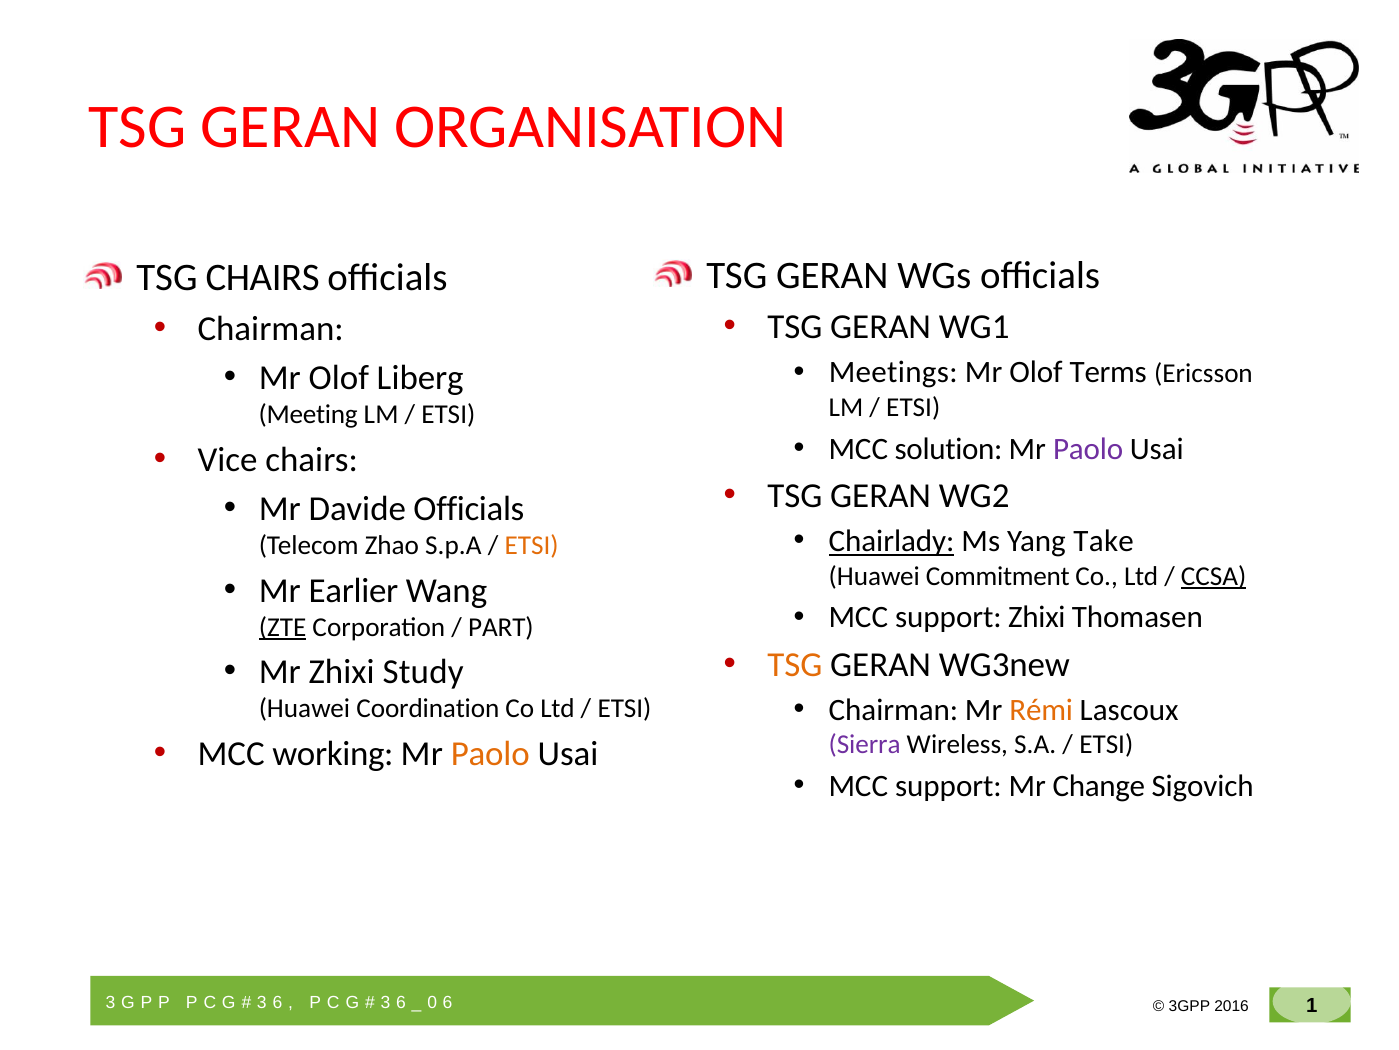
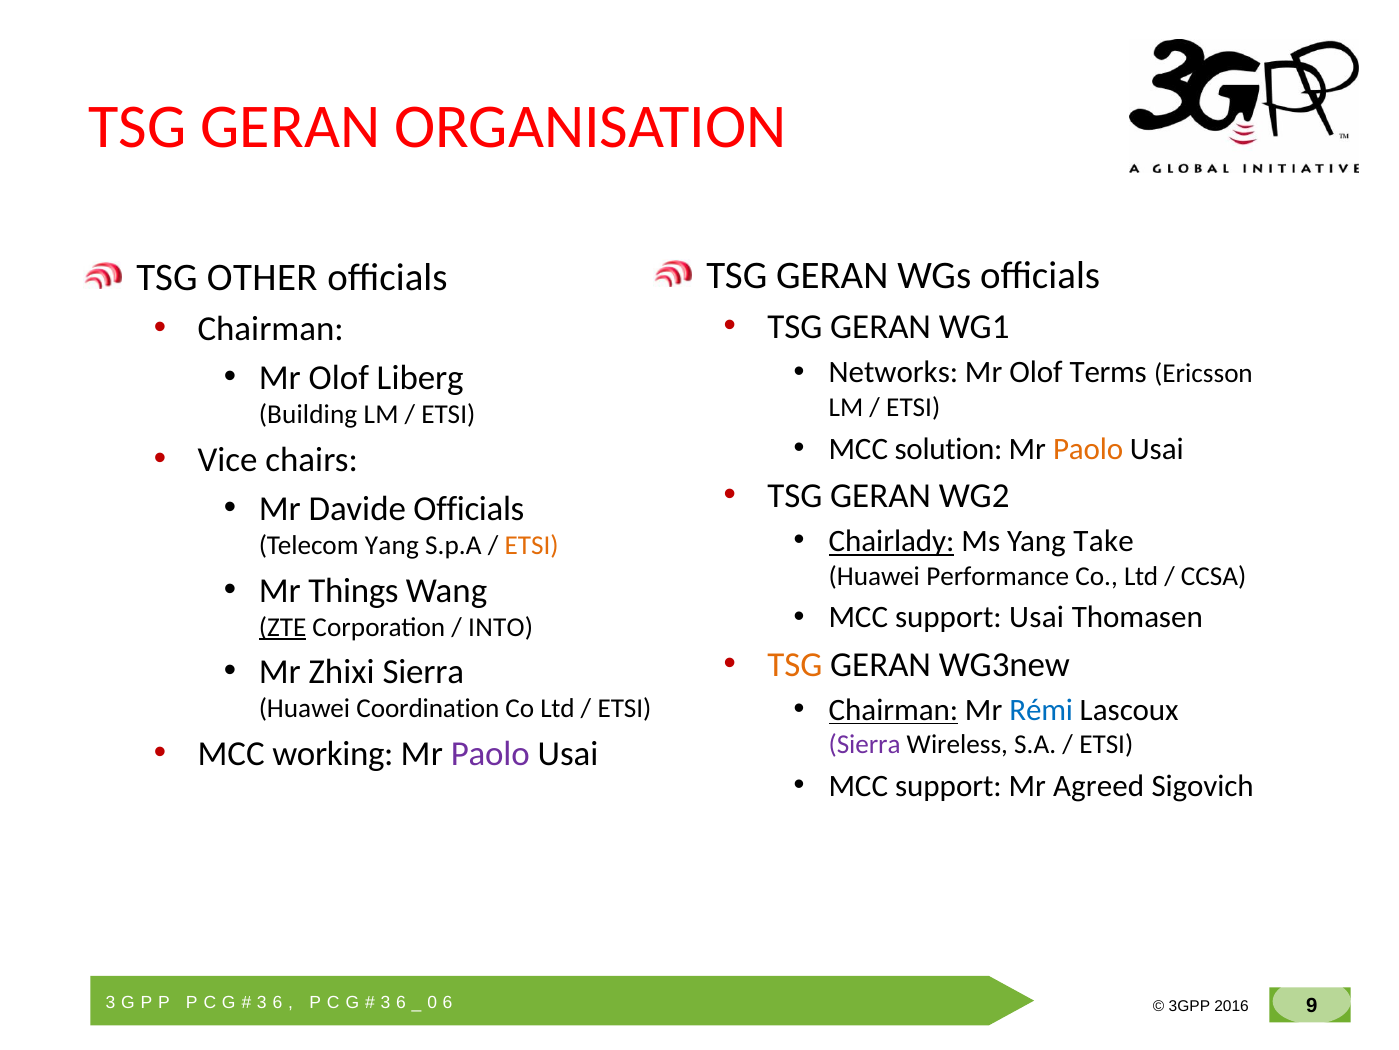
TSG CHAIRS: CHAIRS -> OTHER (262, 278)
Meetings: Meetings -> Networks (893, 372)
Meeting: Meeting -> Building (308, 415)
Paolo colour: purple -> orange (1088, 449)
Telecom Zhao: Zhao -> Yang (392, 545)
Commitment: Commitment -> Performance (998, 576)
CCSA underline: present -> none (1214, 576)
Earlier: Earlier -> Things (353, 590)
support Zhixi: Zhixi -> Usai (1037, 617)
PART: PART -> INTO (501, 627)
Zhixi Study: Study -> Sierra (423, 672)
Chairman underline: none -> present (893, 710)
Rémi colour: orange -> blue (1041, 710)
Paolo colour: orange -> purple (490, 753)
Change: Change -> Agreed (1099, 786)
1: 1 -> 9 (1312, 1005)
